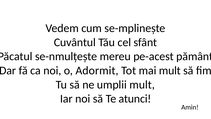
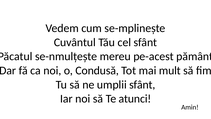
Adormit: Adormit -> Condusă (97, 70)
umplii mult: mult -> sfânt (142, 84)
